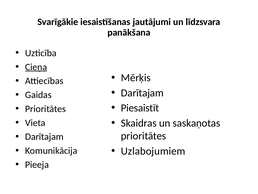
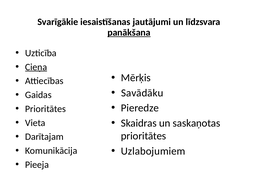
panākšana underline: none -> present (129, 32)
Darītajam: Darītajam -> Savādāku (142, 93)
Piesaistīt: Piesaistīt -> Pieredze (140, 108)
